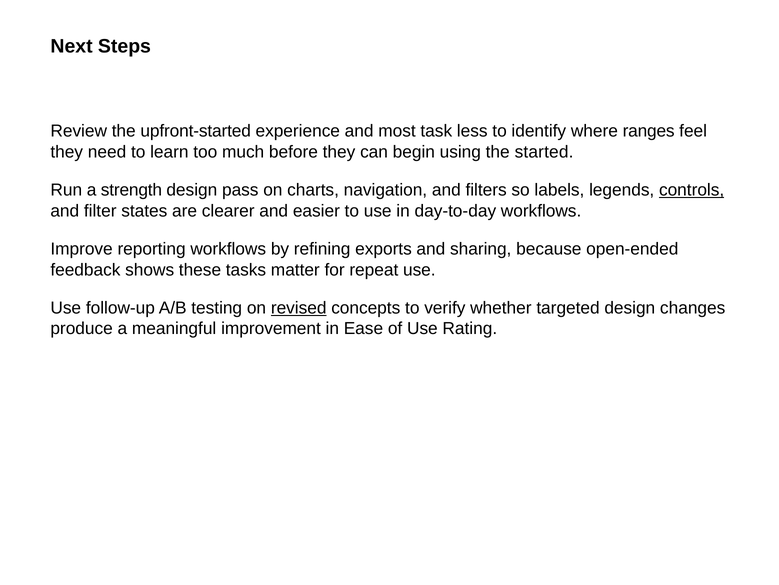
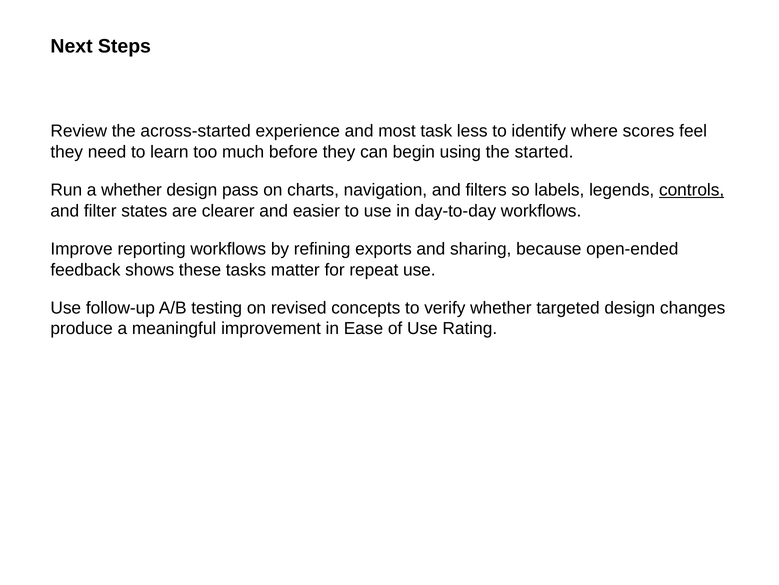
upfront-started: upfront-started -> across-started (196, 131)
ranges: ranges -> scores (648, 131)
a strength: strength -> whether (131, 190)
revised underline: present -> none (299, 308)
